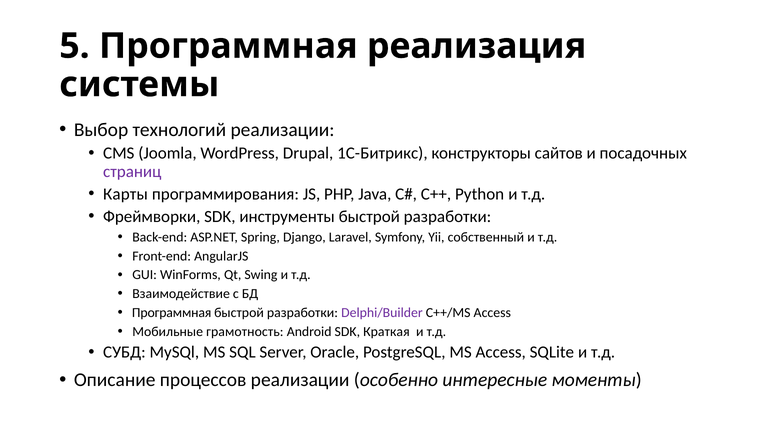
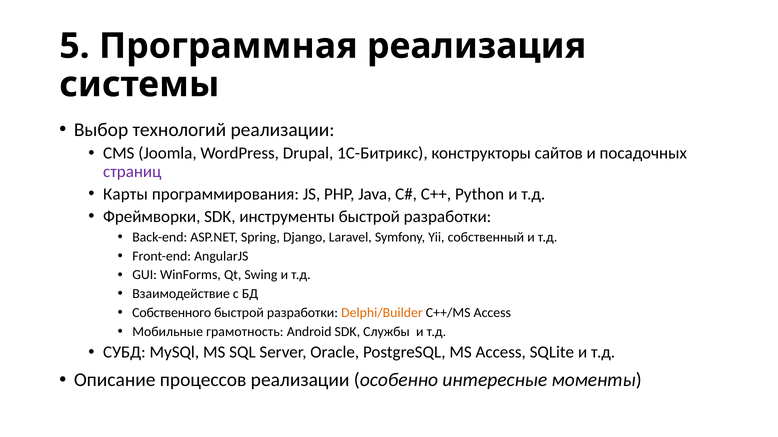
Программная: Программная -> Собственного (172, 313)
Delphi/Builder colour: purple -> orange (382, 313)
Краткая: Краткая -> Службы (386, 332)
